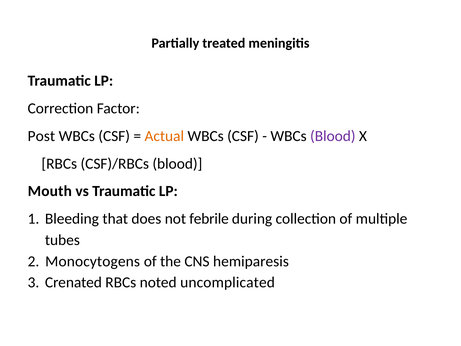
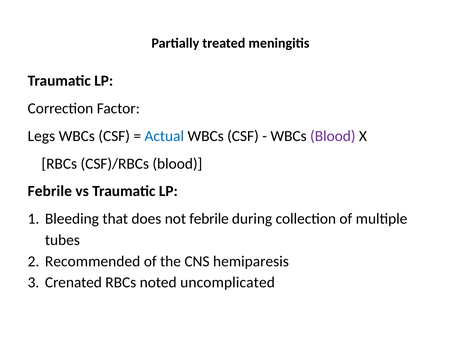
Post: Post -> Legs (41, 136)
Actual colour: orange -> blue (164, 136)
Mouth: Mouth -> Febrile (50, 191)
Monocytogens: Monocytogens -> Recommended (93, 261)
